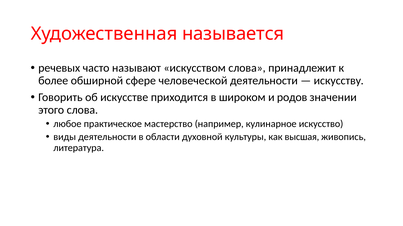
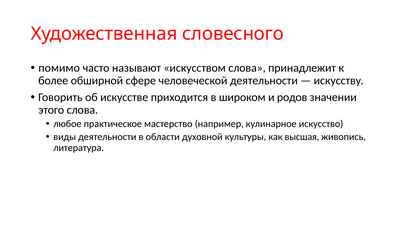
называется: называется -> словесного (233, 34)
речевых: речевых -> помимо (59, 68)
